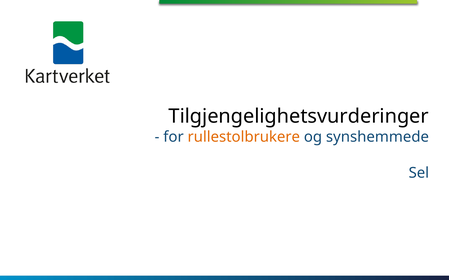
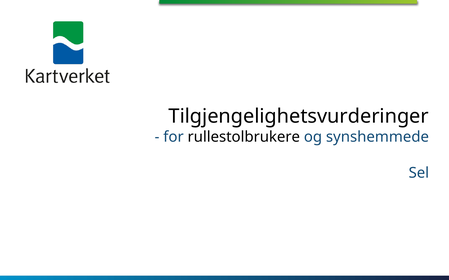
rullestolbrukere colour: orange -> black (244, 137)
